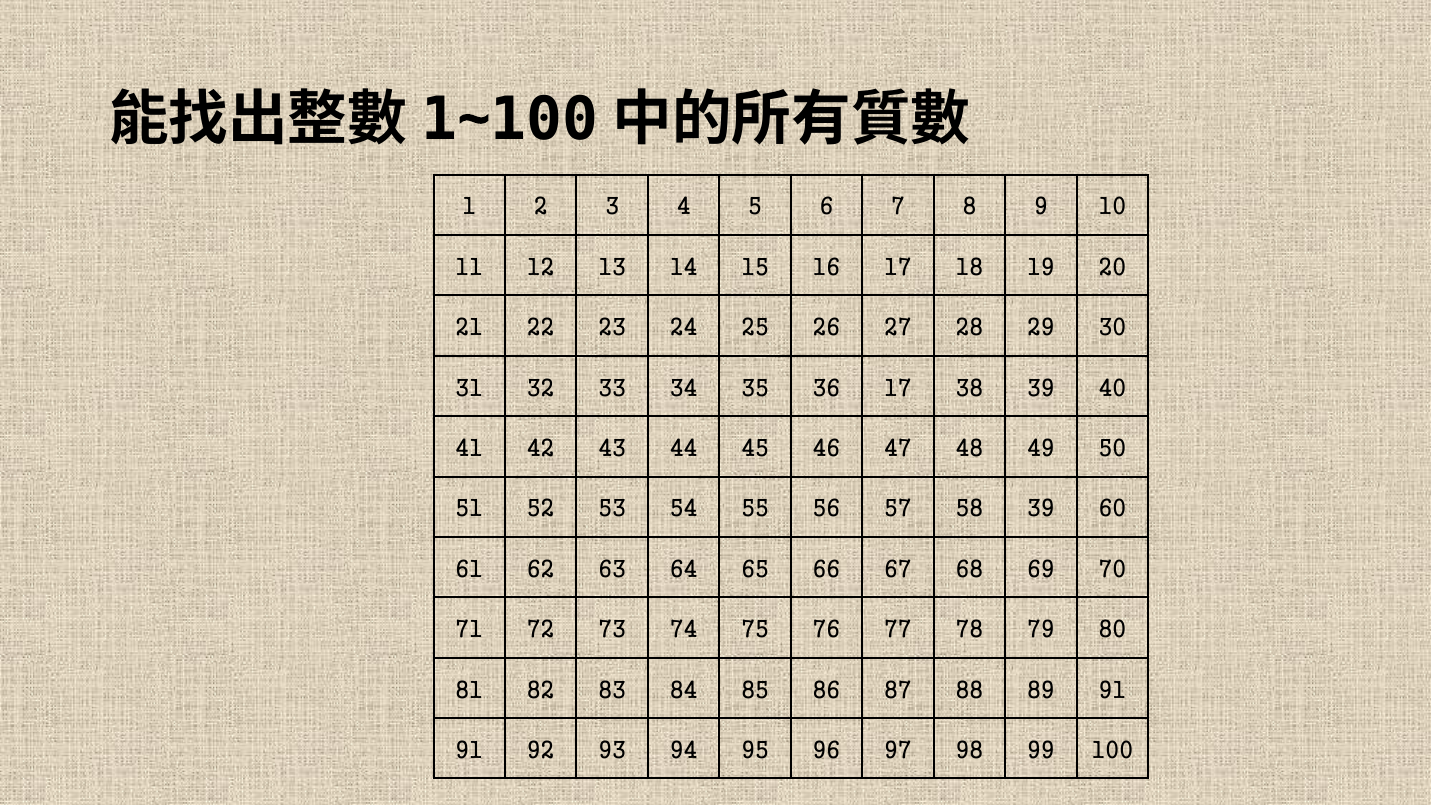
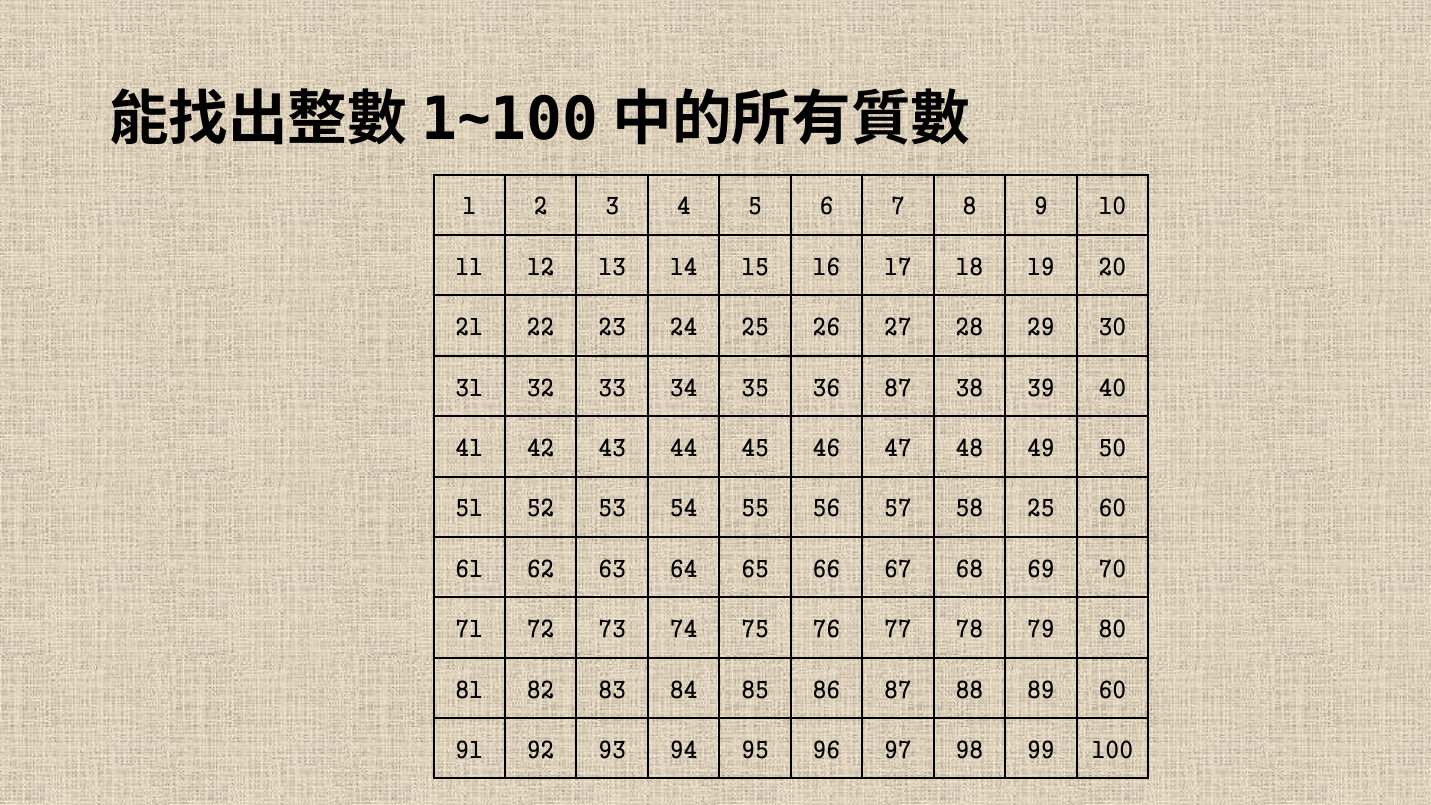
36 17: 17 -> 87 (898, 388)
58 39: 39 -> 25 (1041, 509)
89 91: 91 -> 60 (1112, 690)
